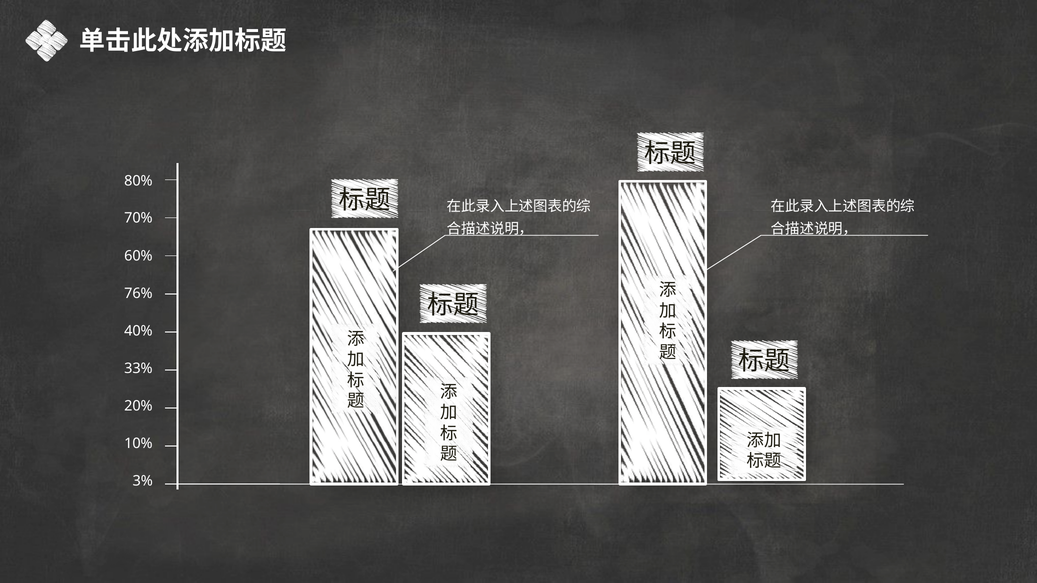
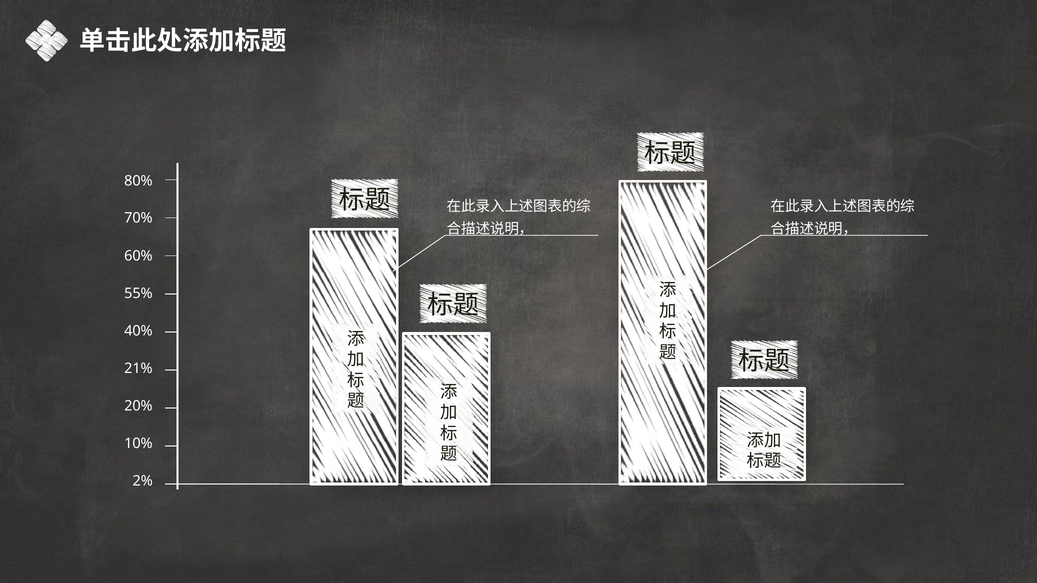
76%: 76% -> 55% (138, 294)
33%: 33% -> 21% (138, 369)
3%: 3% -> 2% (143, 481)
